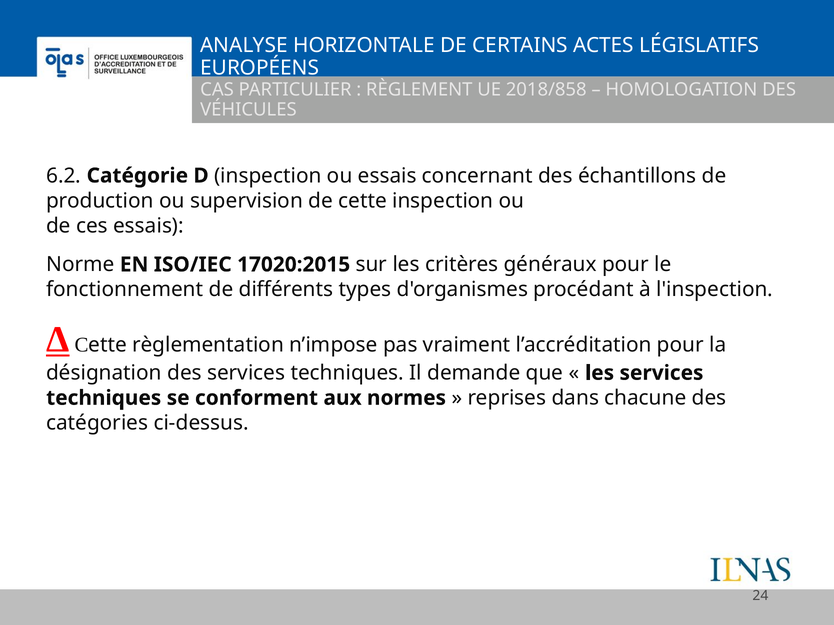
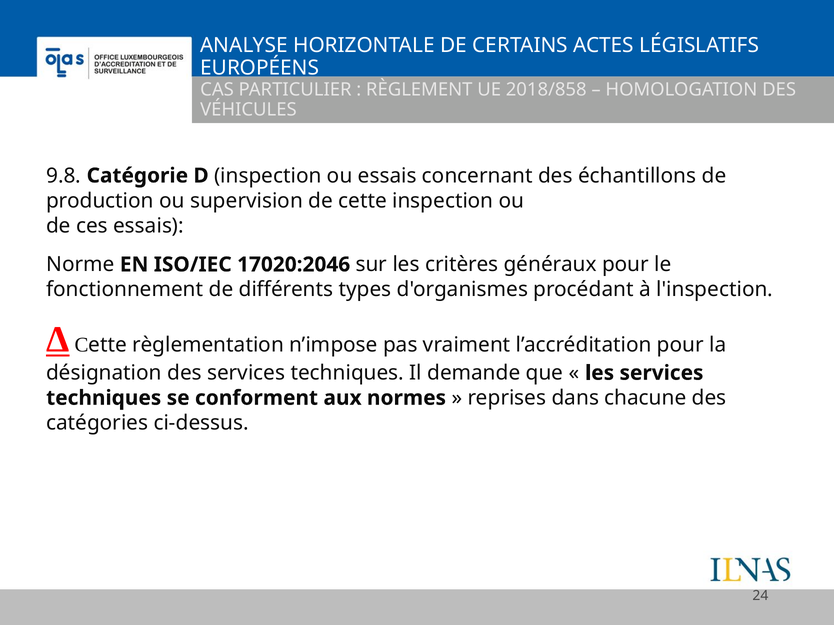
6.2: 6.2 -> 9.8 (64, 176)
17020:2015: 17020:2015 -> 17020:2046 (294, 265)
